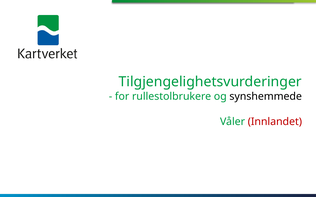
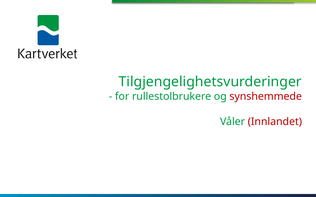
synshemmede colour: black -> red (266, 97)
